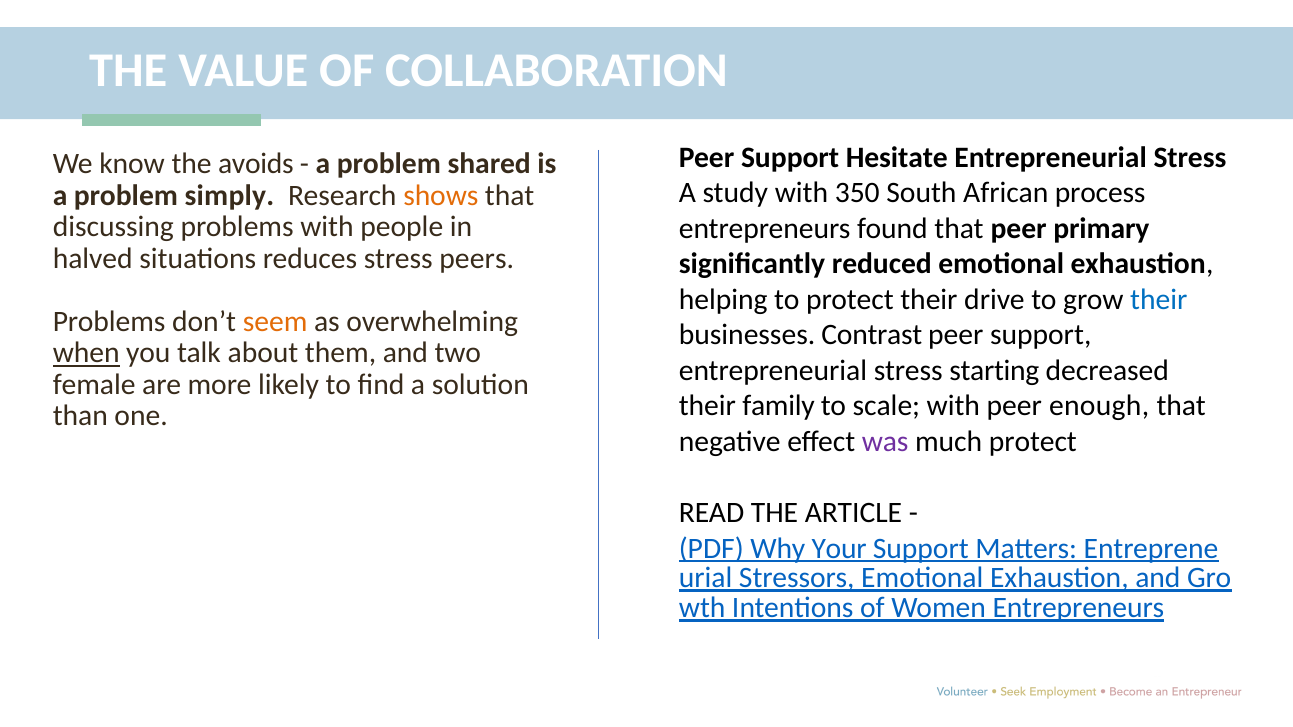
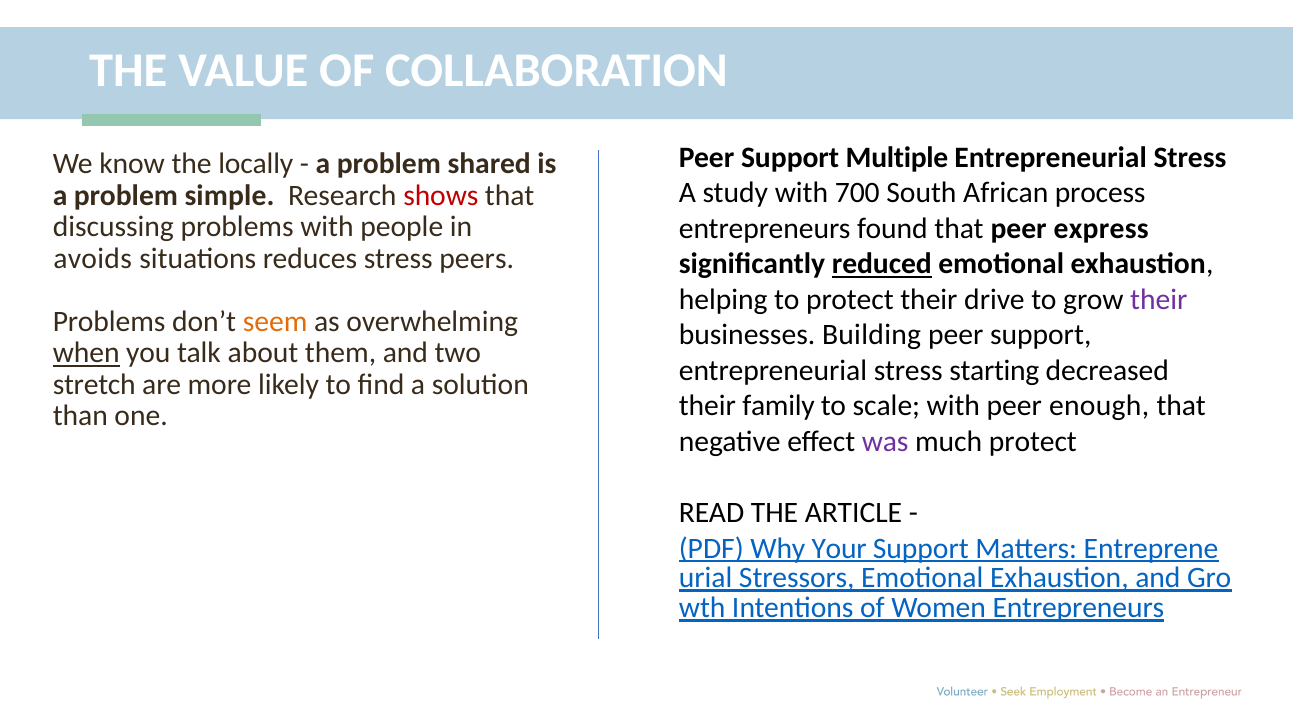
Hesitate: Hesitate -> Multiple (897, 158)
avoids: avoids -> locally (256, 164)
350: 350 -> 700 (857, 193)
simply: simply -> simple (230, 196)
shows colour: orange -> red (441, 196)
primary: primary -> express (1101, 229)
halved: halved -> avoids (93, 259)
reduced underline: none -> present (882, 264)
their colour: blue -> purple (1159, 300)
Contrast: Contrast -> Building (872, 335)
female: female -> stretch (94, 385)
